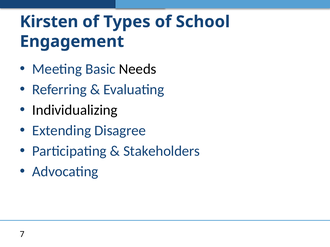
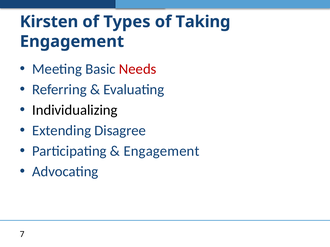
School: School -> Taking (203, 22)
Needs colour: black -> red (138, 69)
Stakeholders: Stakeholders -> Engagement (162, 151)
